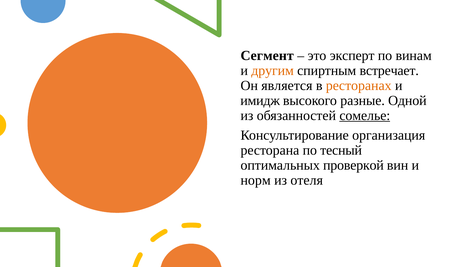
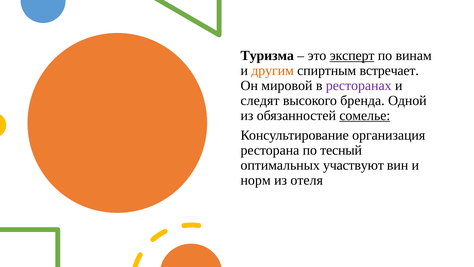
Сегмент: Сегмент -> Туризма (267, 56)
эксперт underline: none -> present (352, 56)
является: является -> мировой (287, 85)
ресторанах colour: orange -> purple (359, 85)
имидж: имидж -> следят (260, 100)
разные: разные -> бренда (363, 100)
проверкой: проверкой -> участвуют (353, 165)
